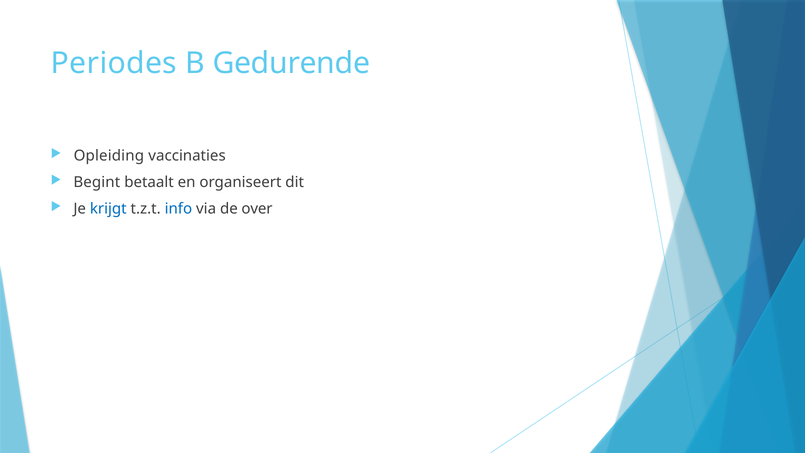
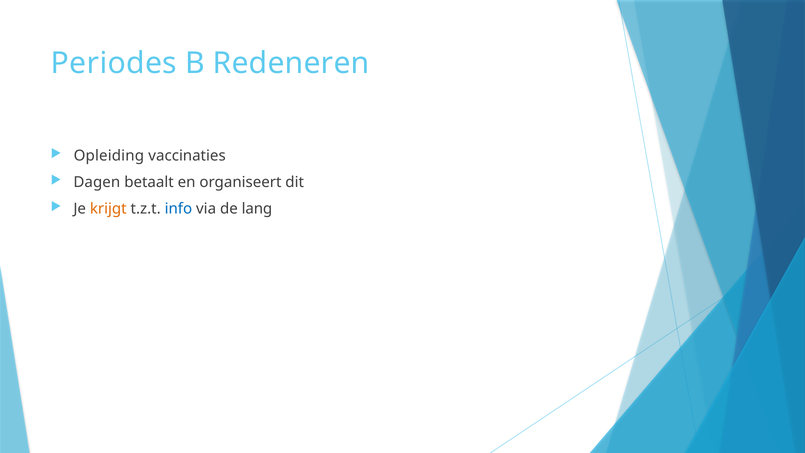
Gedurende: Gedurende -> Redeneren (291, 63)
Begint: Begint -> Dagen (97, 182)
krijgt colour: blue -> orange (108, 209)
over: over -> lang (257, 209)
